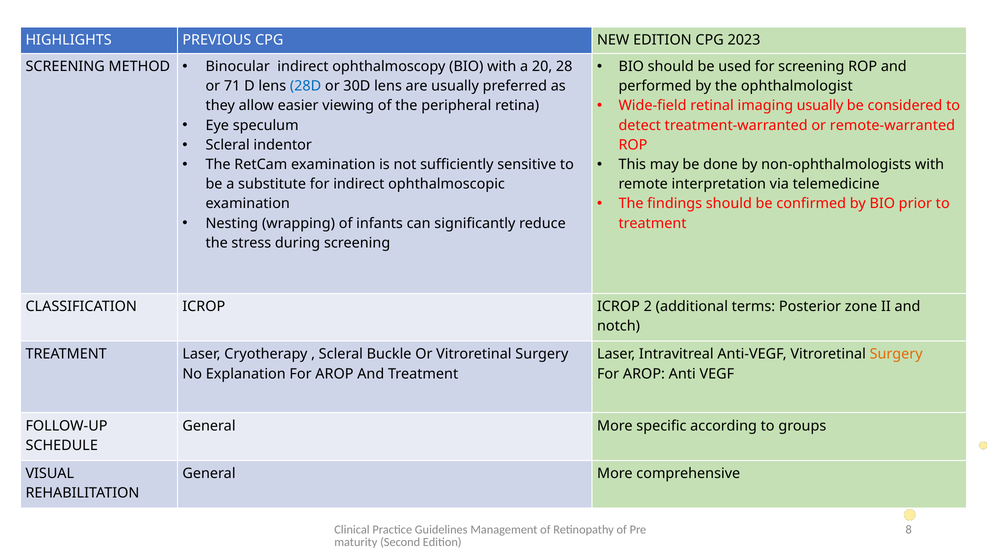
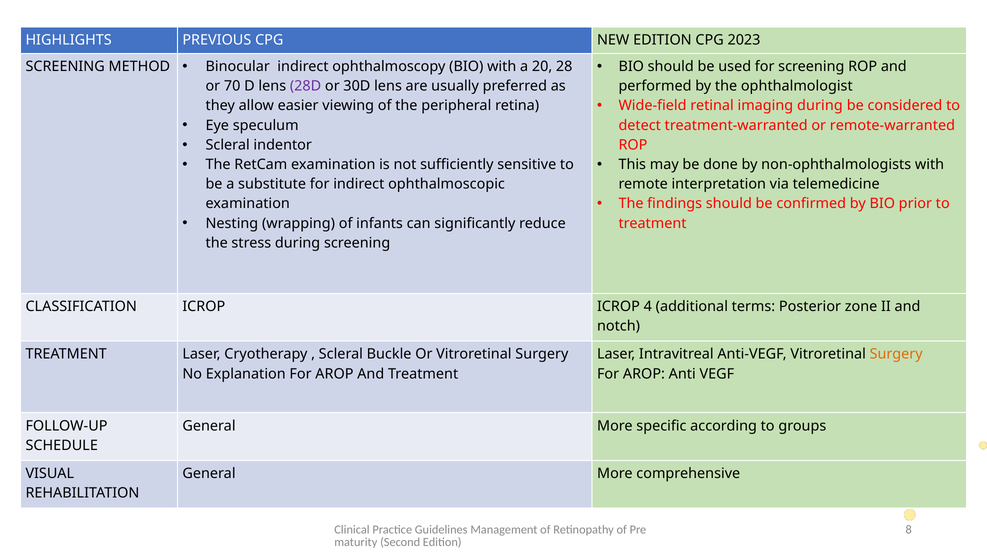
71: 71 -> 70 (232, 86)
28D colour: blue -> purple (306, 86)
imaging usually: usually -> during (820, 106)
2: 2 -> 4 (648, 307)
